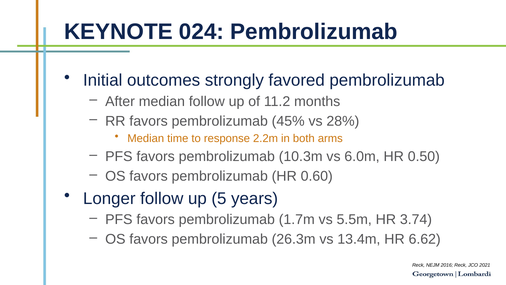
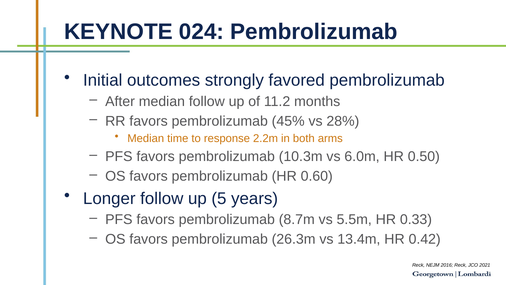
1.7m: 1.7m -> 8.7m (297, 220)
3.74: 3.74 -> 0.33 (416, 220)
6.62: 6.62 -> 0.42 (425, 239)
